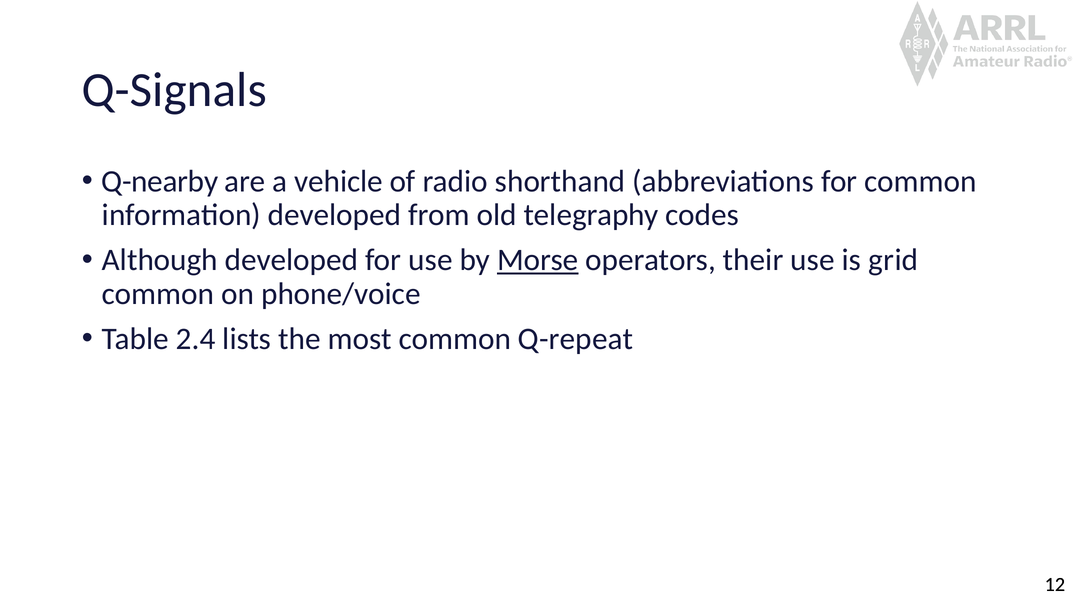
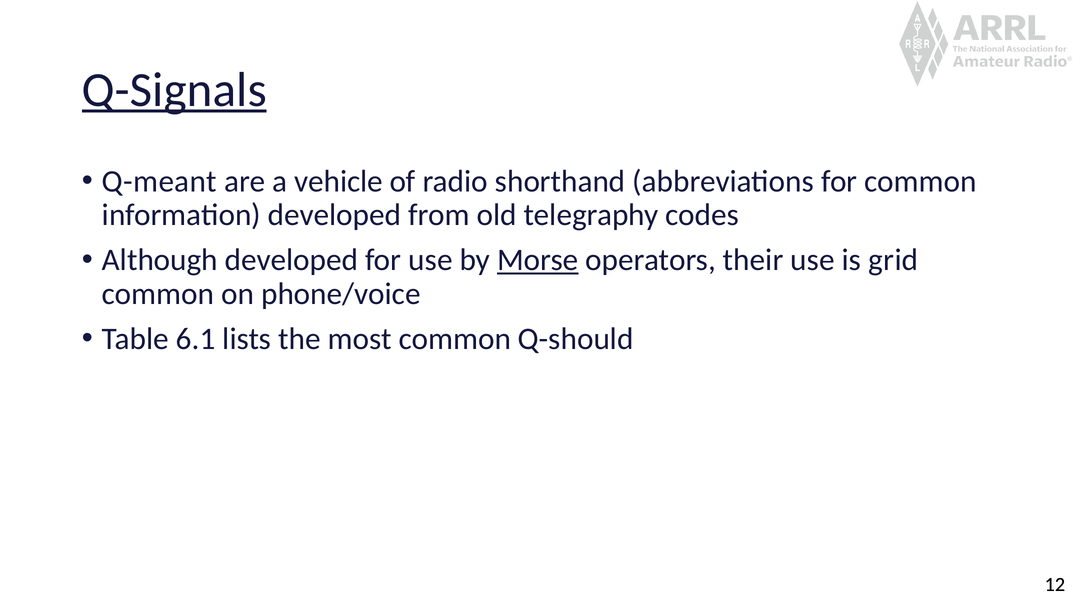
Q-Signals underline: none -> present (174, 90)
Q-nearby: Q-nearby -> Q-meant (159, 181)
2.4: 2.4 -> 6.1 (196, 339)
Q-repeat: Q-repeat -> Q-should (576, 339)
